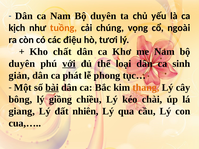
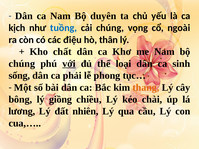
tuồng colour: orange -> blue (64, 28)
tươi: tươi -> thân (109, 40)
duyên: duyên -> chúng (22, 64)
giản: giản -> sống (19, 76)
phát: phát -> phải (72, 76)
bài underline: present -> none (52, 88)
giang: giang -> lương (22, 111)
